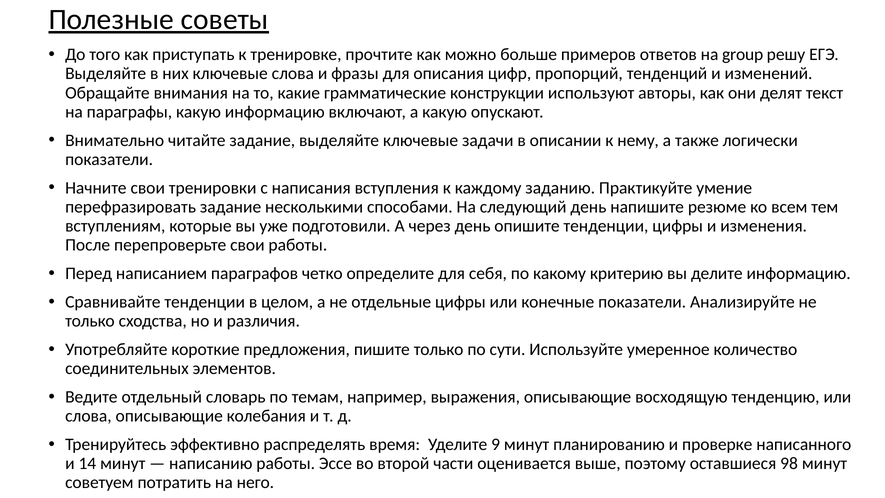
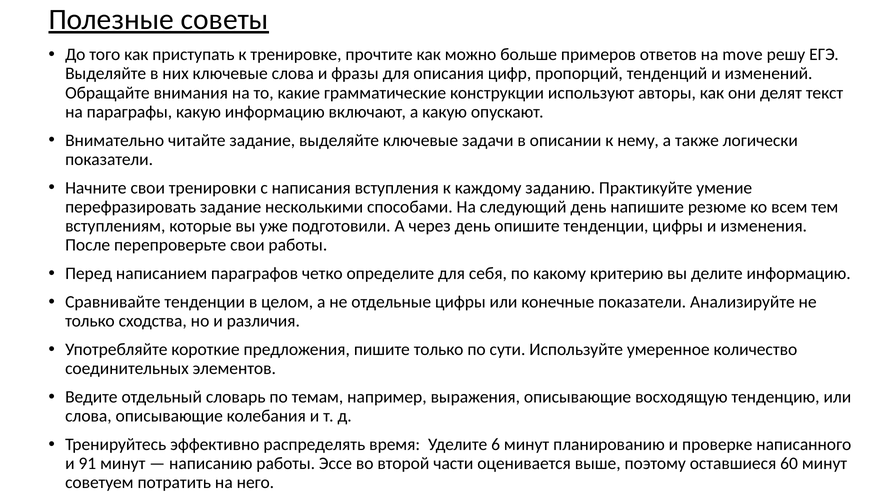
group: group -> move (742, 55)
9: 9 -> 6 (496, 444)
14: 14 -> 91 (87, 463)
98: 98 -> 60 (789, 463)
